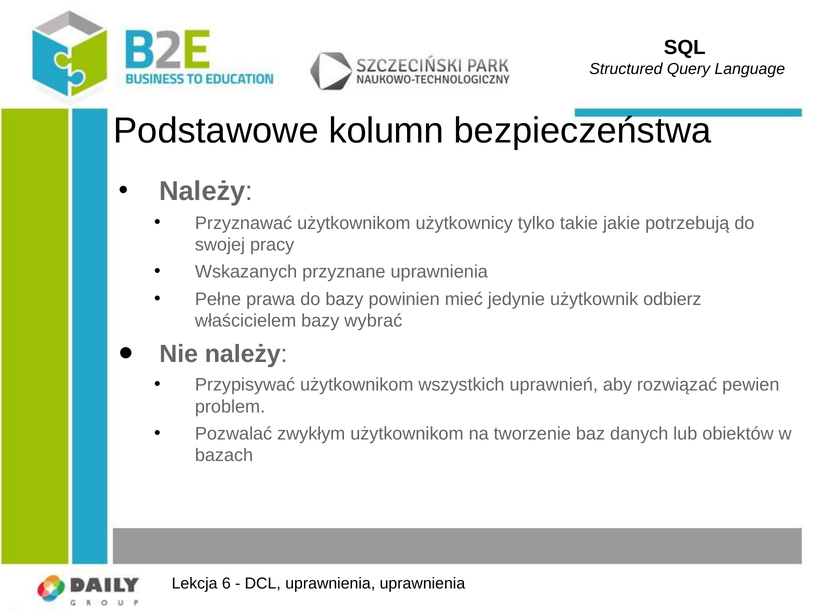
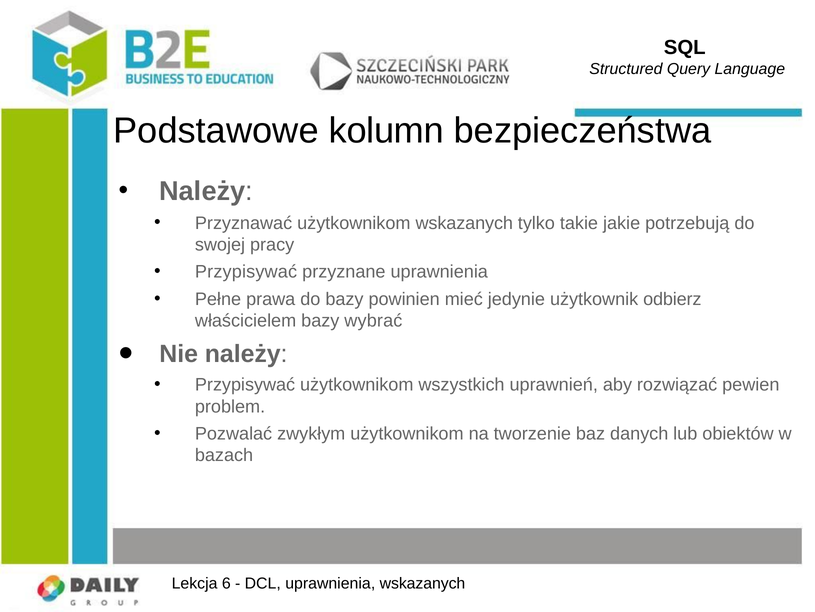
użytkownikom użytkownicy: użytkownicy -> wskazanych (464, 223)
Wskazanych: Wskazanych -> Przypisywać (246, 272)
uprawnienia uprawnienia: uprawnienia -> wskazanych (422, 583)
